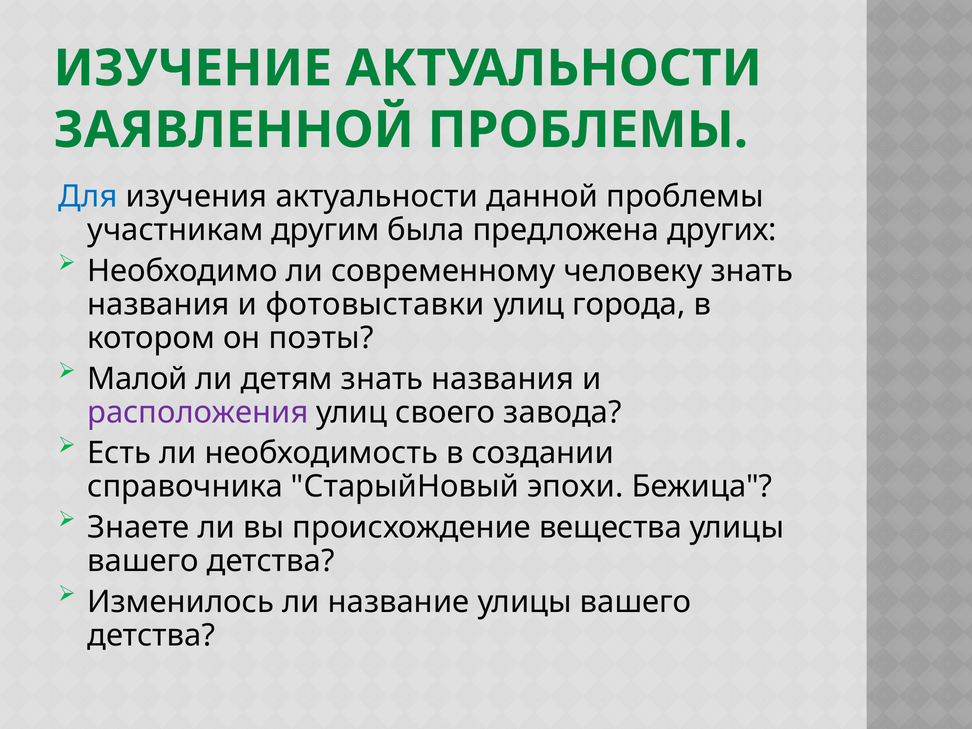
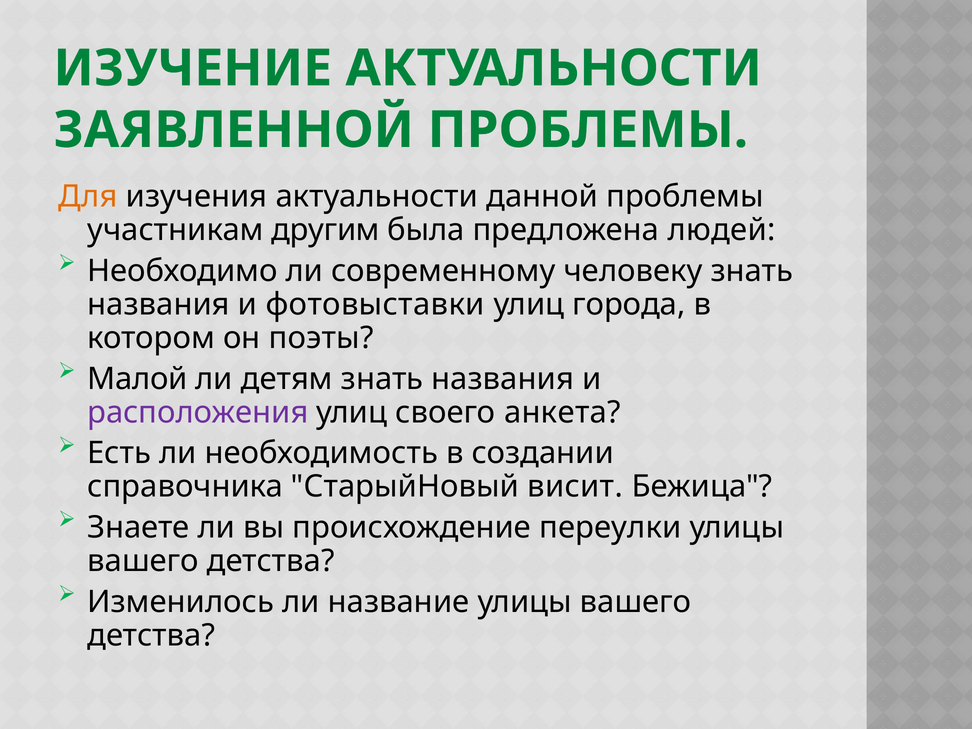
Для colour: blue -> orange (88, 197)
других: других -> людей (722, 230)
завода: завода -> анкета (562, 412)
эпохи: эпохи -> висит (575, 487)
вещества: вещества -> переулки (610, 527)
